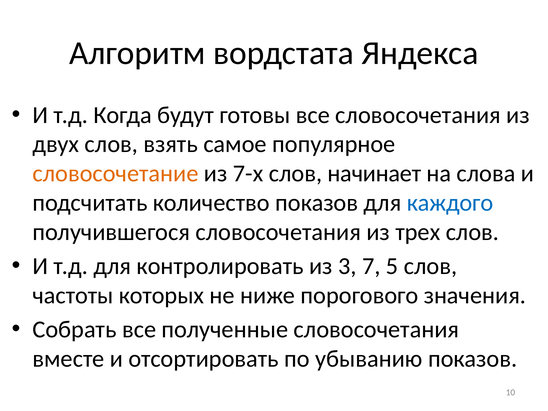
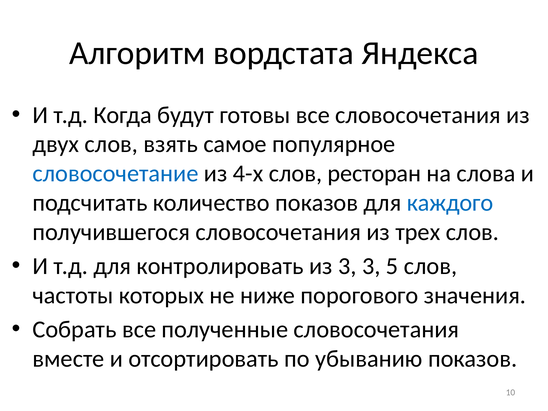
словосочетание colour: orange -> blue (115, 173)
7-х: 7-х -> 4-х (248, 173)
начинает: начинает -> ресторан (374, 173)
3 7: 7 -> 3 (371, 266)
